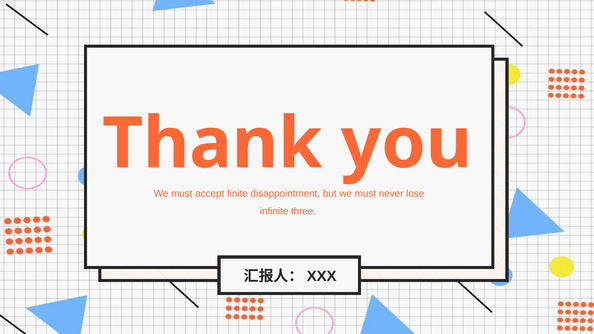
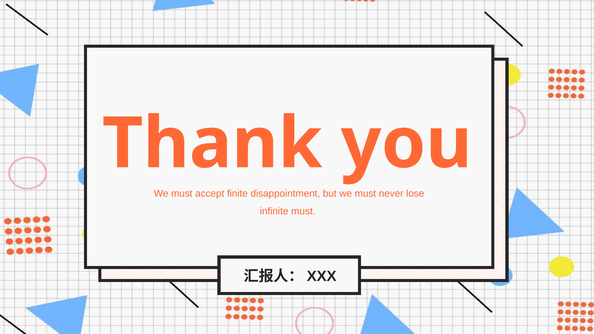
infinite three: three -> must (303, 211)
